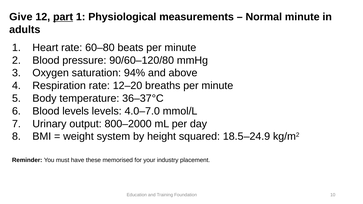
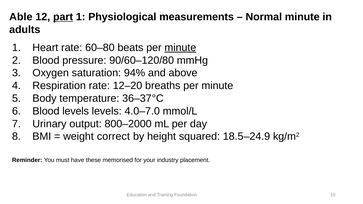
Give: Give -> Able (21, 17)
minute underline: none -> present (180, 48)
system: system -> correct (113, 137)
